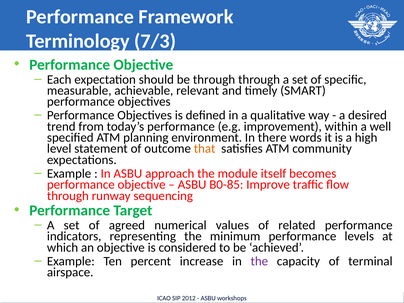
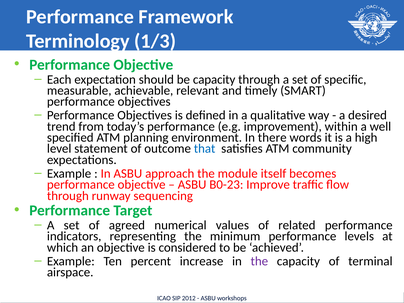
7/3: 7/3 -> 1/3 (155, 41)
be through: through -> capacity (214, 79)
that colour: orange -> blue (205, 149)
B0-85: B0-85 -> B0-23 (226, 185)
